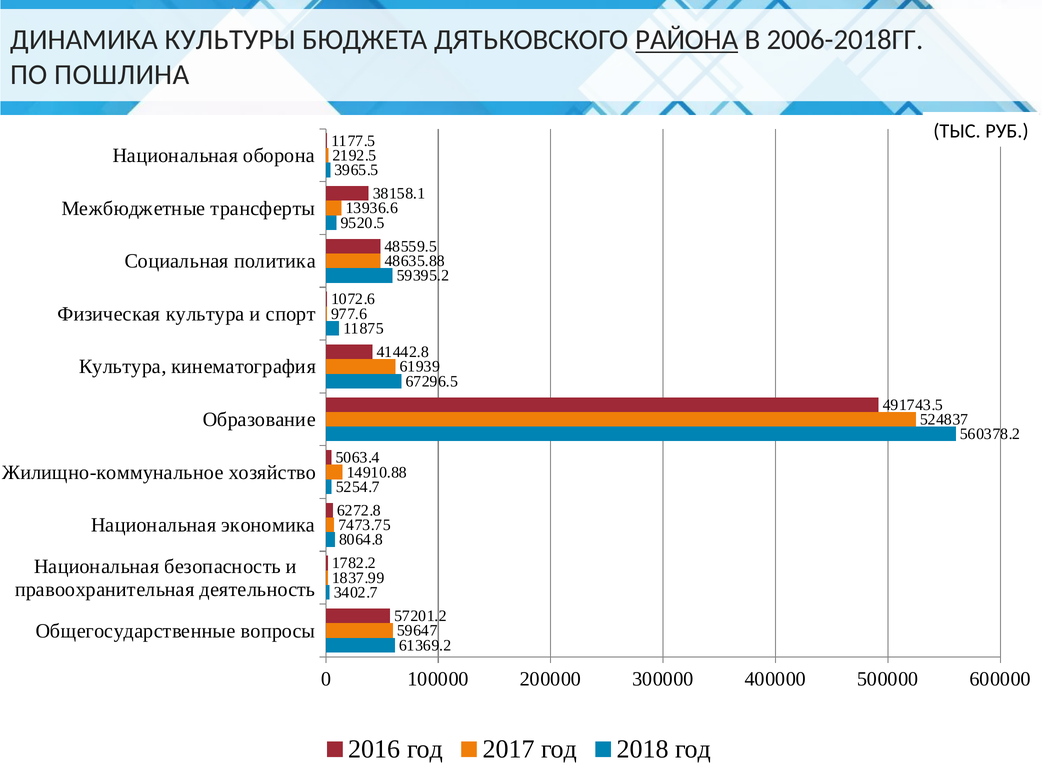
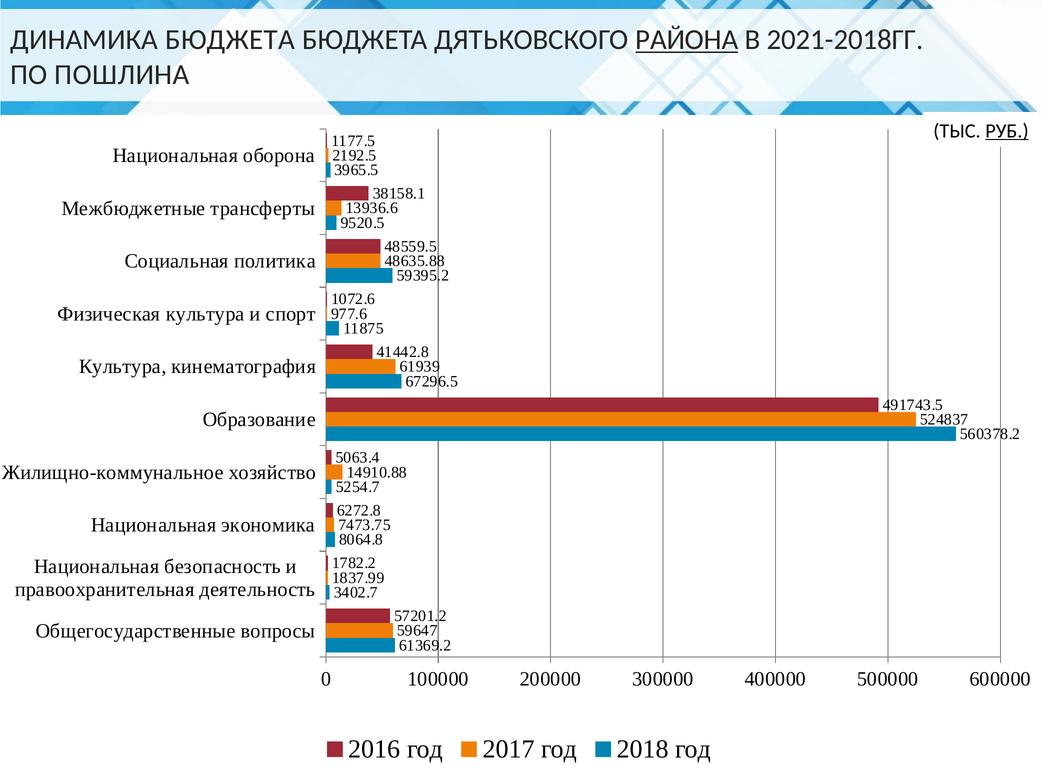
ДИНАМИКА КУЛЬТУРЫ: КУЛЬТУРЫ -> БЮДЖЕТА (230, 40)
2006-2018ГГ: 2006-2018ГГ -> 2021-2018ГГ (845, 40)
РУБ underline: none -> present (1007, 131)
